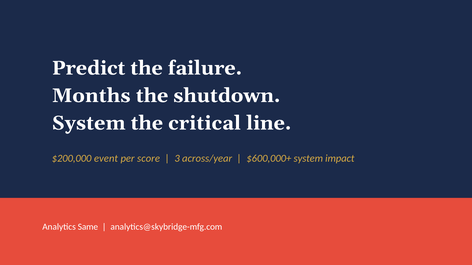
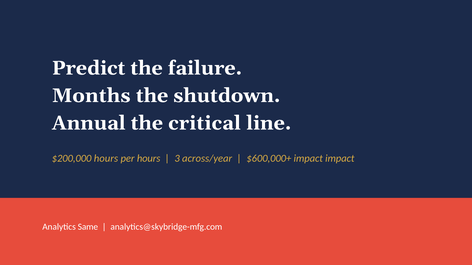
System: System -> Annual (89, 123)
$200,000 event: event -> hours (106, 159)
per score: score -> hours (149, 159)
$600,000+ system: system -> impact (308, 159)
